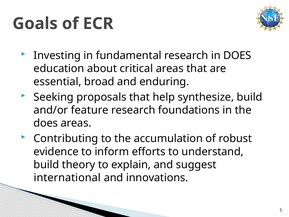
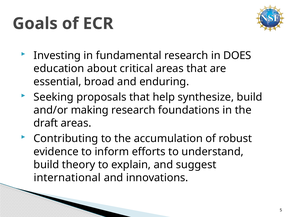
feature: feature -> making (90, 110)
does: does -> draft (46, 123)
